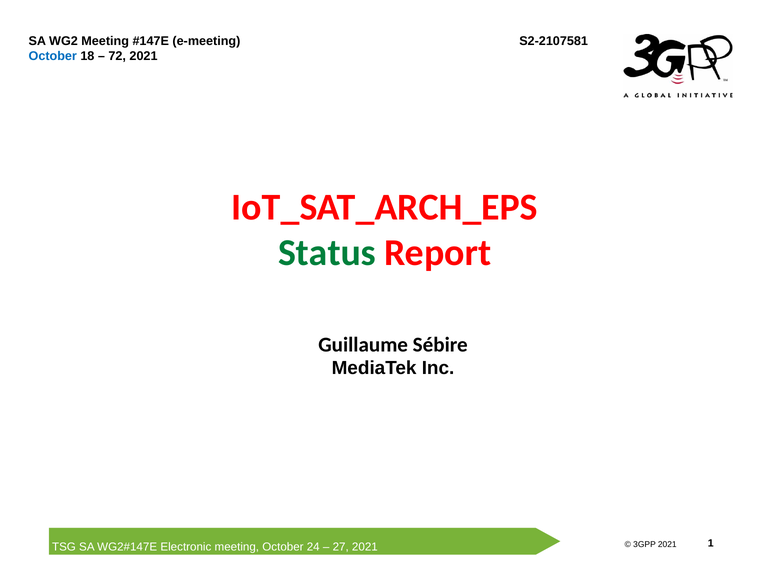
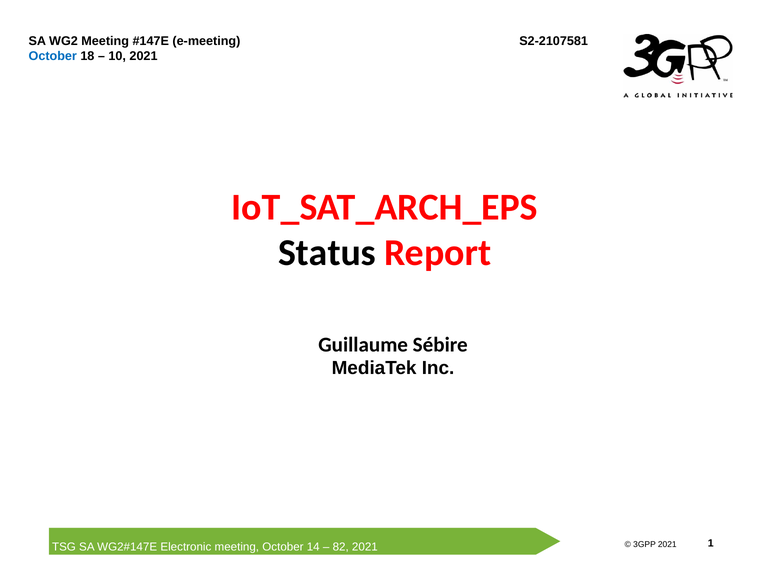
72: 72 -> 10 (117, 56)
Status colour: green -> black (327, 253)
24: 24 -> 14 (313, 547)
27: 27 -> 82 (341, 547)
